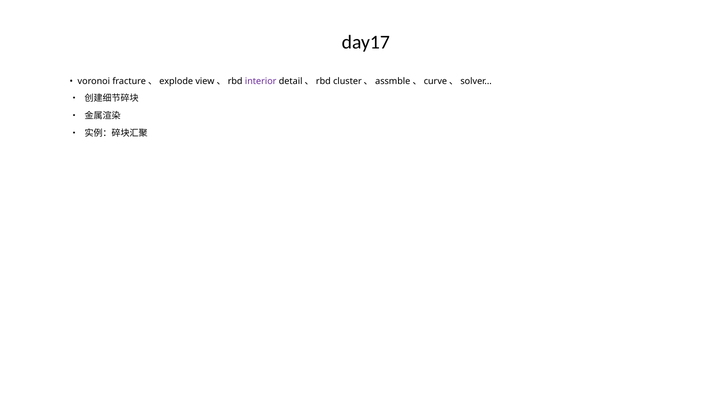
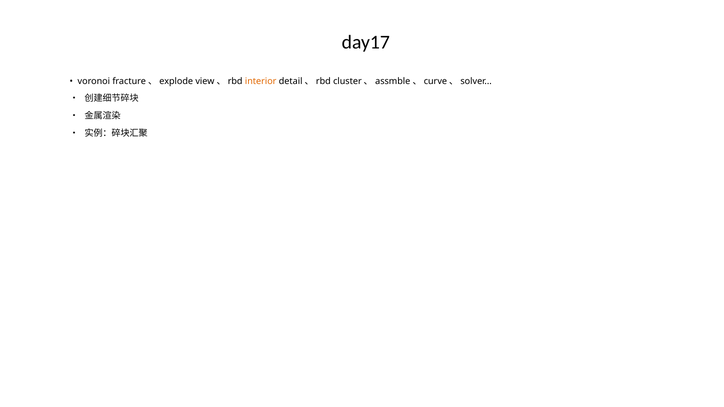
interior colour: purple -> orange (261, 81)
